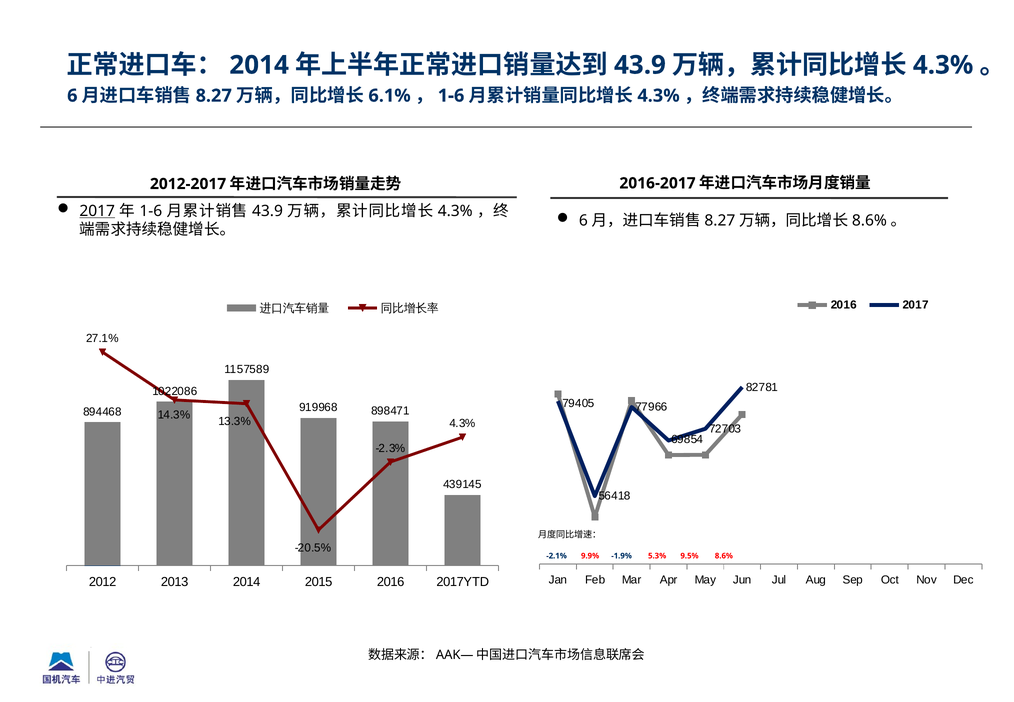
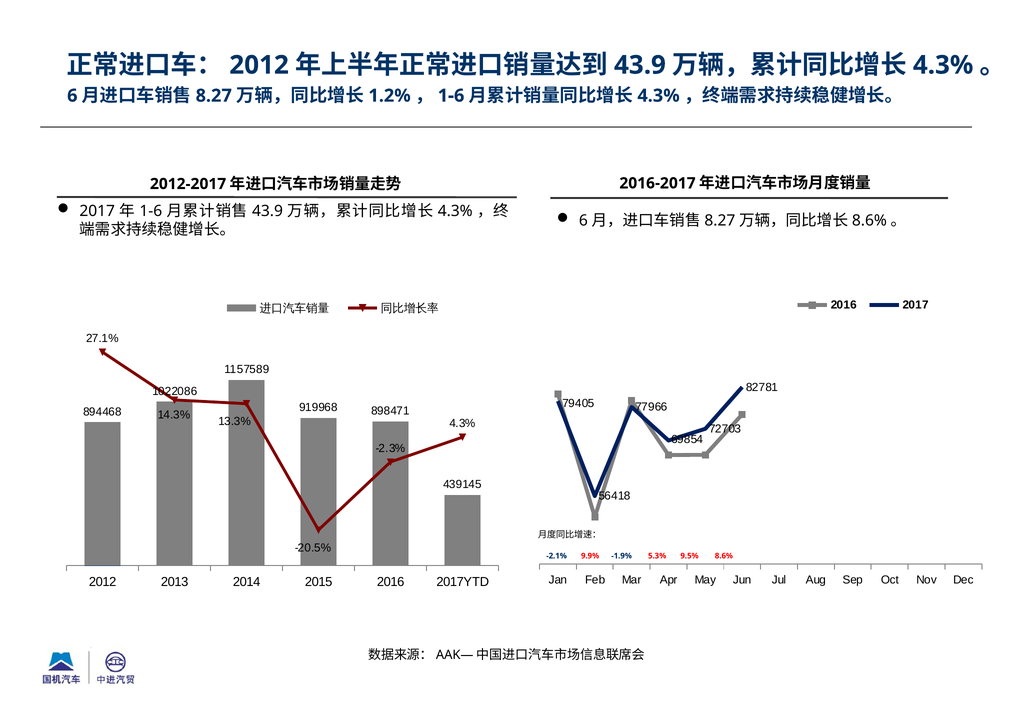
2014: 2014 -> 2012 (259, 65)
6.1%: 6.1% -> 1.2% (390, 96)
2017 underline: present -> none (97, 211)
